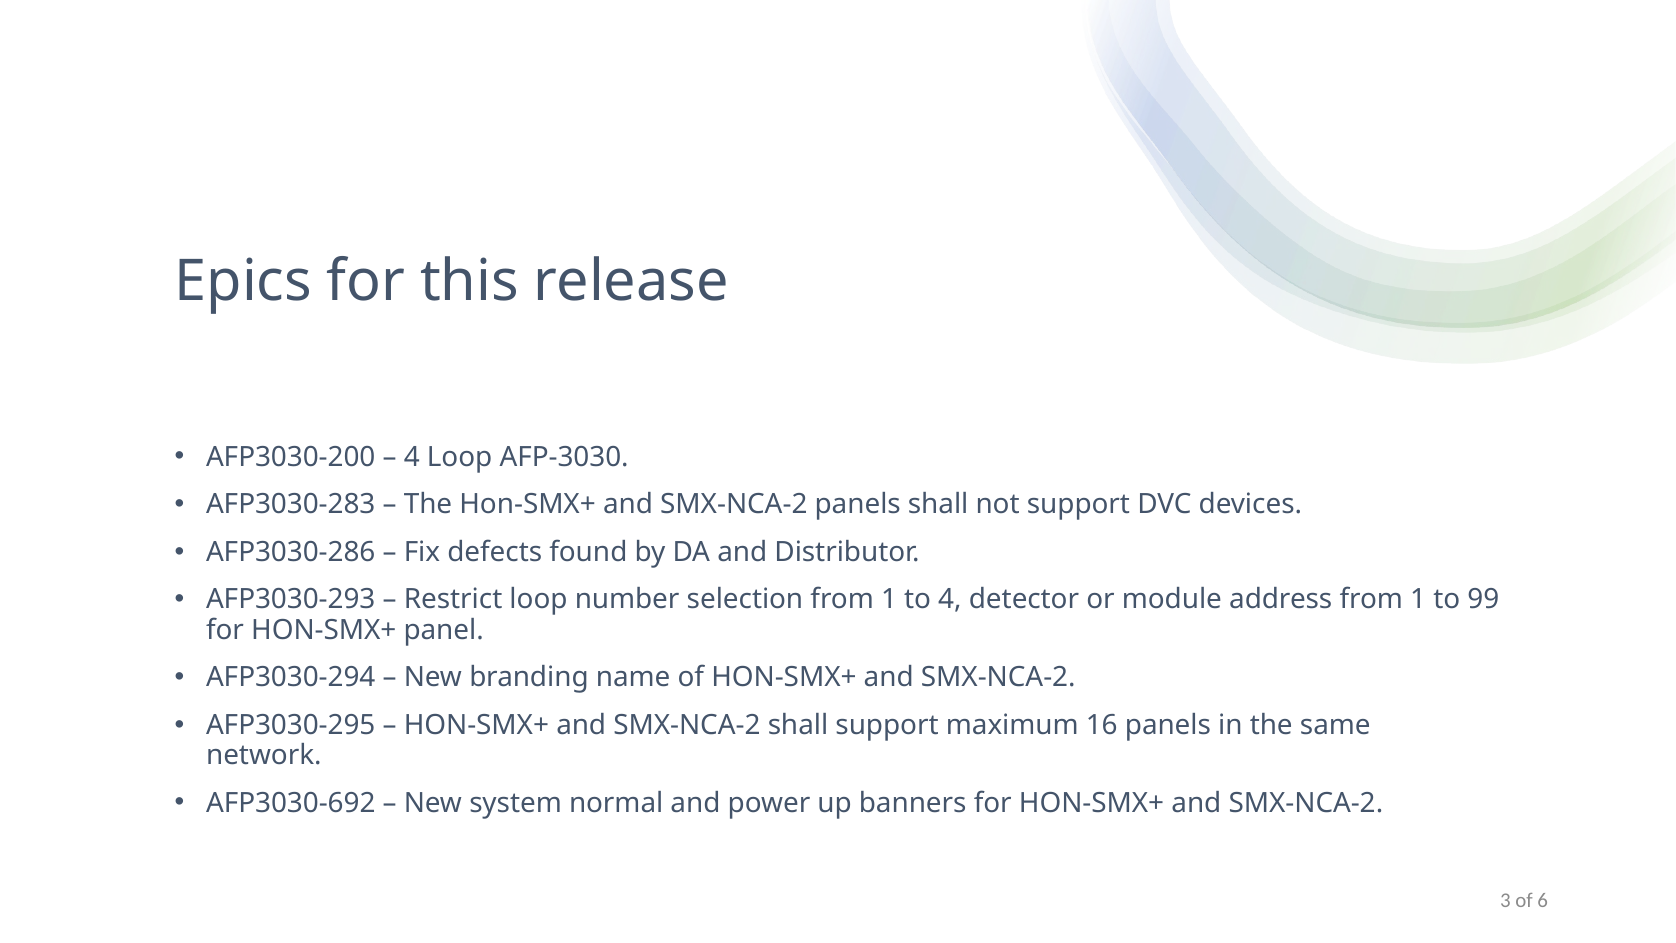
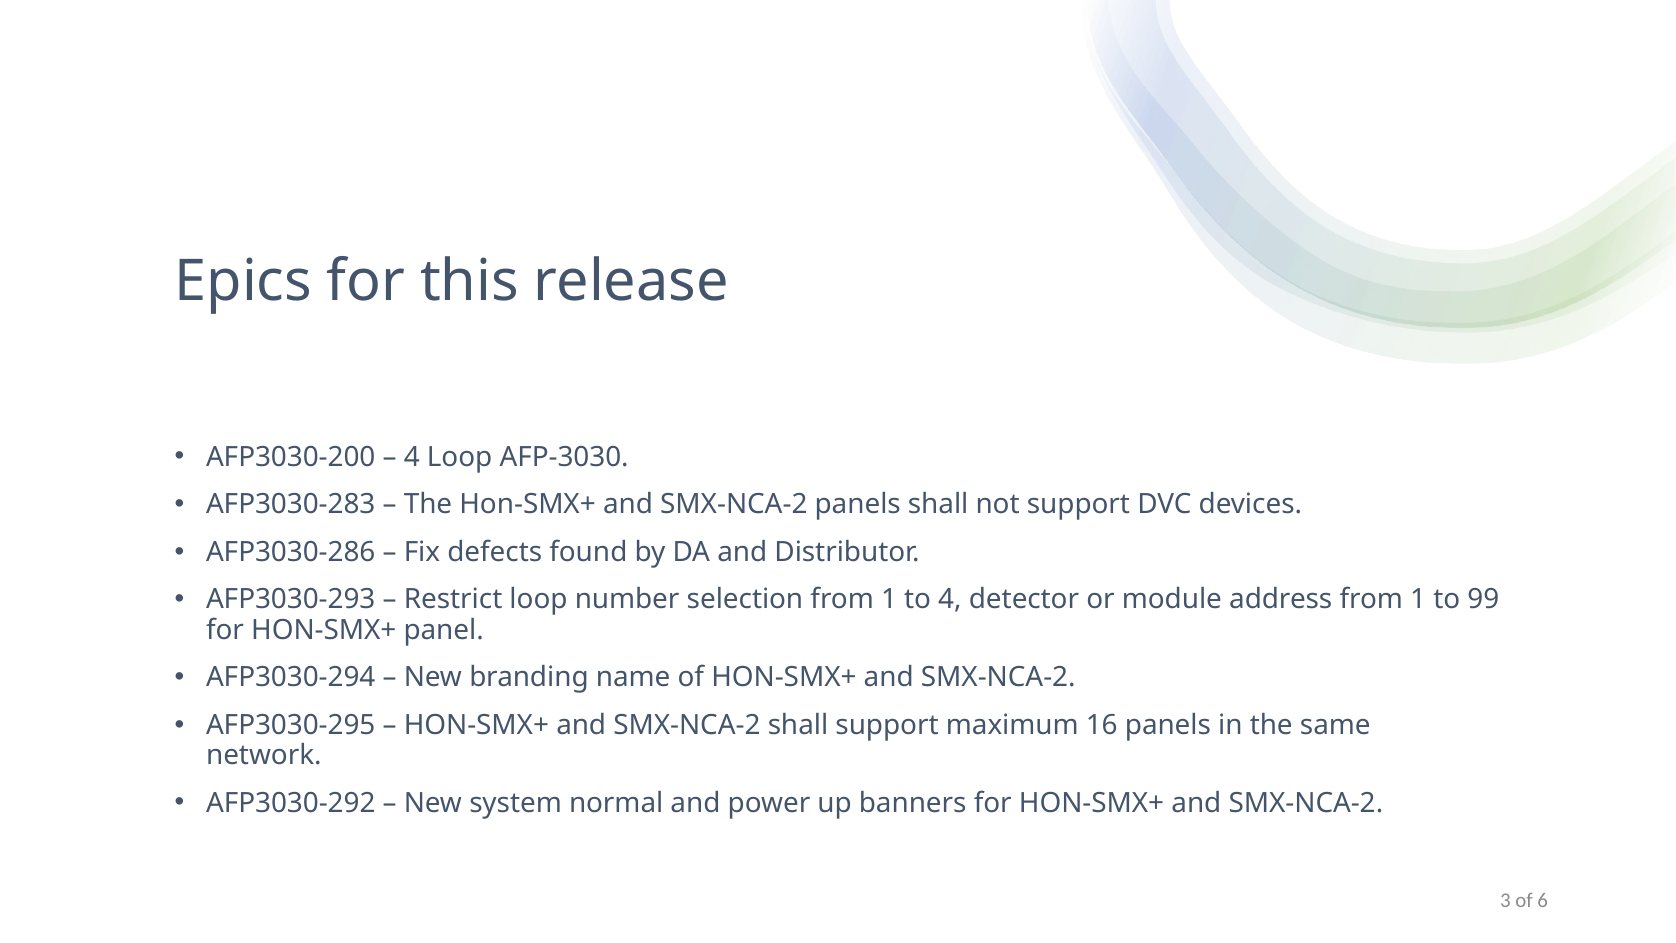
AFP3030-692: AFP3030-692 -> AFP3030-292 (291, 803)
